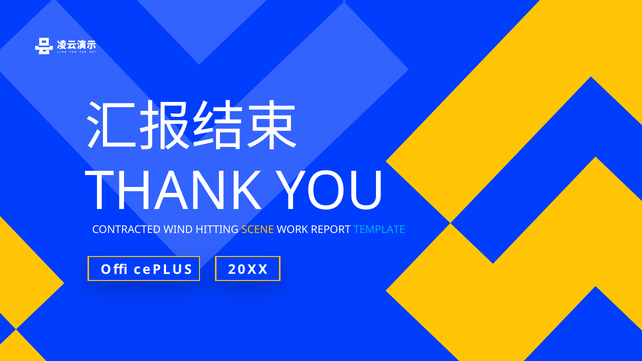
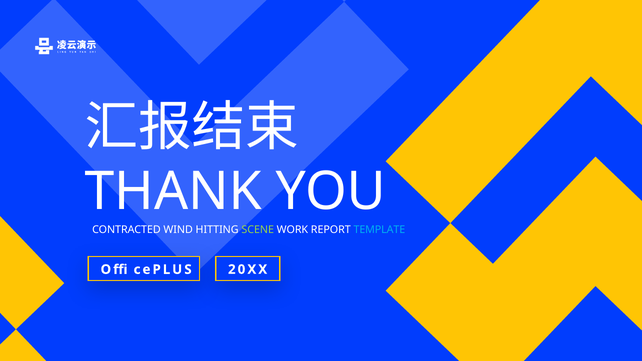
SCENE colour: yellow -> light green (258, 230)
